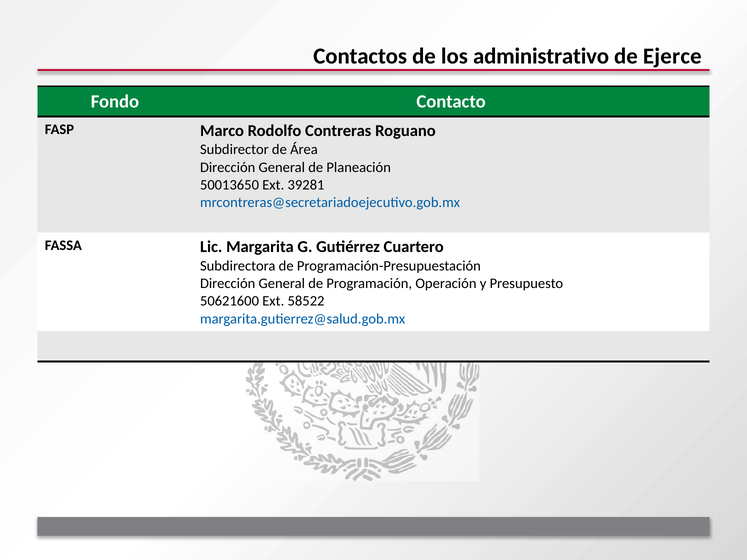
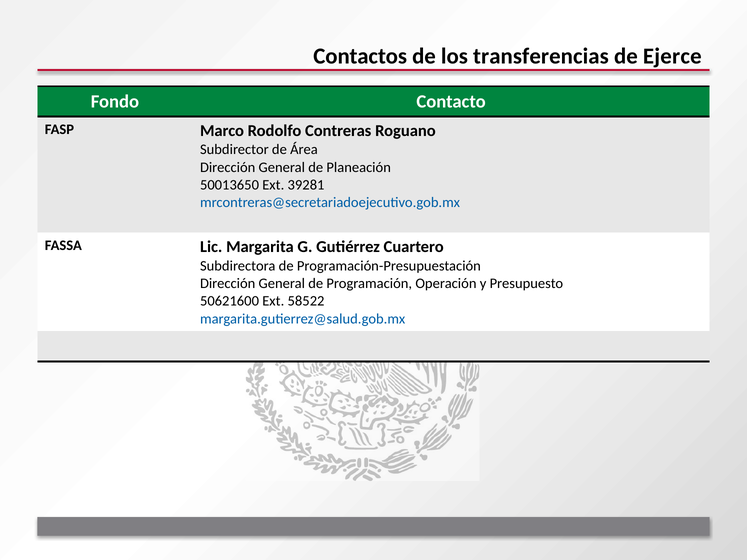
administrativo: administrativo -> transferencias (541, 56)
